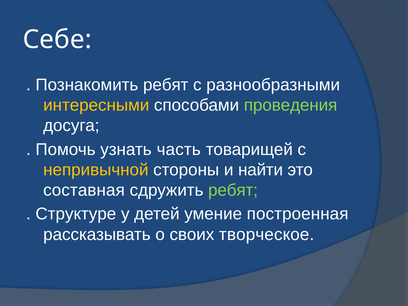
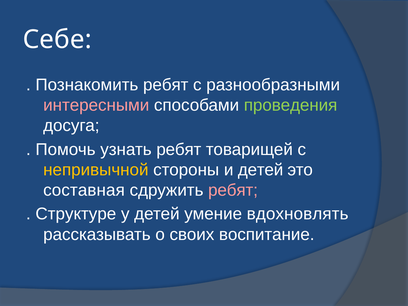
интересными colour: yellow -> pink (96, 105)
узнать часть: часть -> ребят (179, 149)
и найти: найти -> детей (261, 170)
ребят colour: light green -> pink (233, 190)
построенная: построенная -> вдохновлять (298, 214)
творческое: творческое -> воспитание (267, 234)
